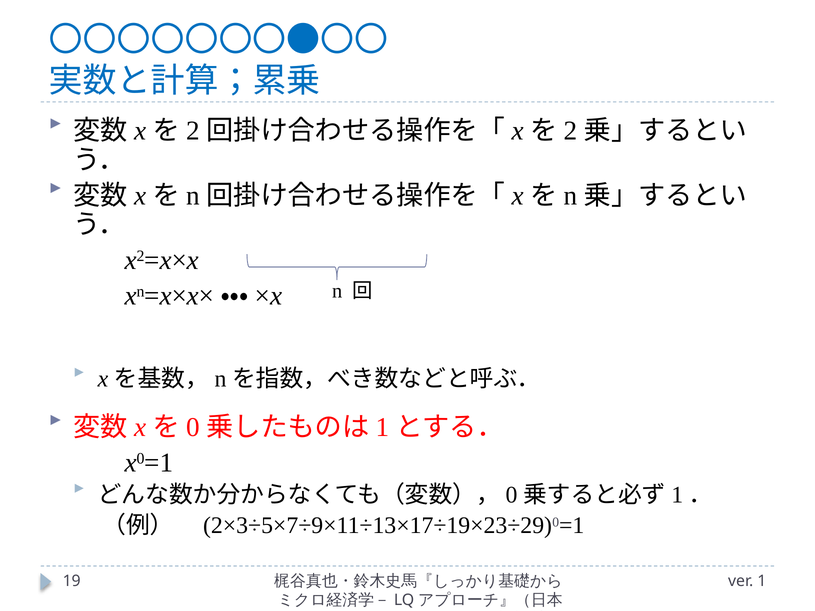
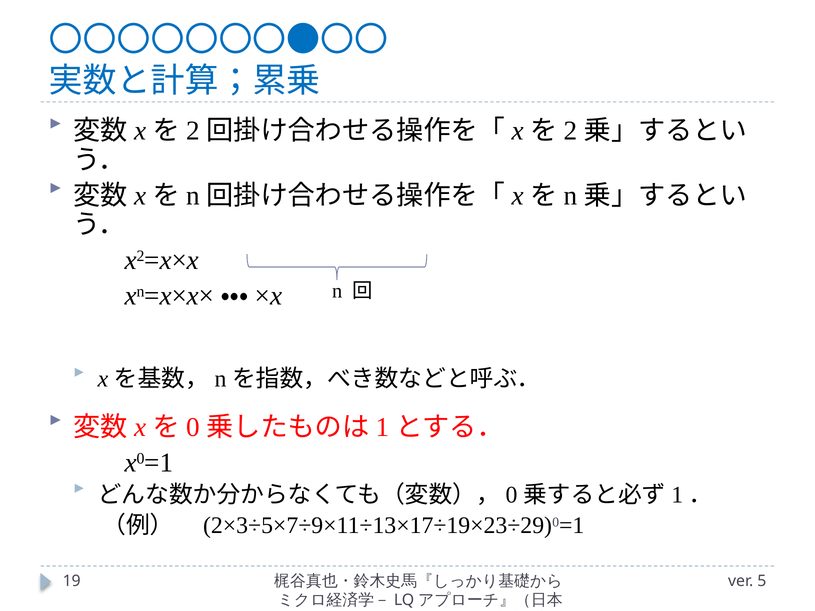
1: 1 -> 5 (762, 581)
